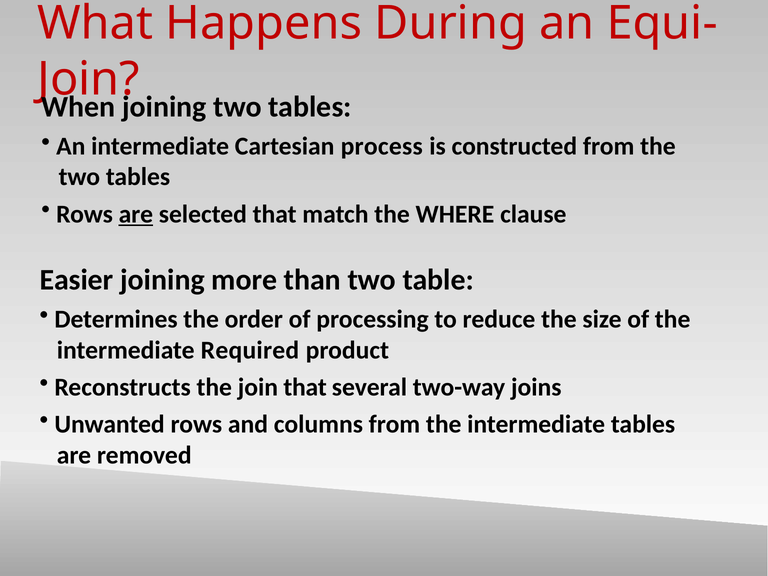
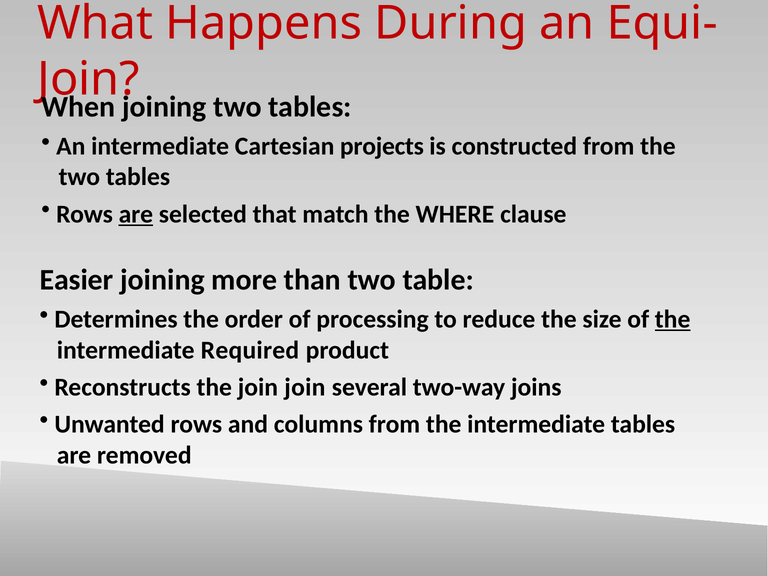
process: process -> projects (382, 146)
the underline: none -> present (673, 319)
join that: that -> join (305, 387)
